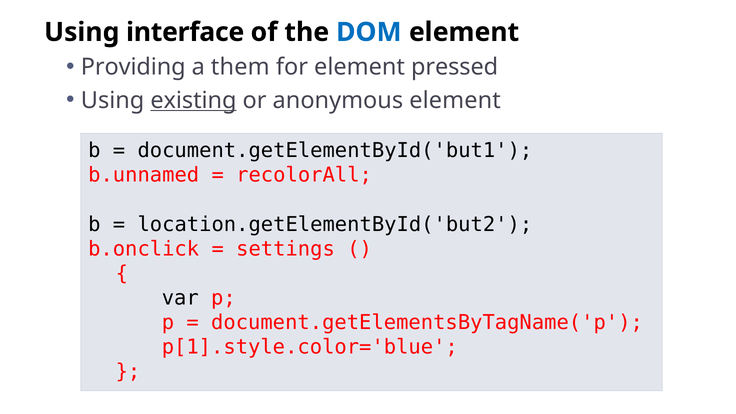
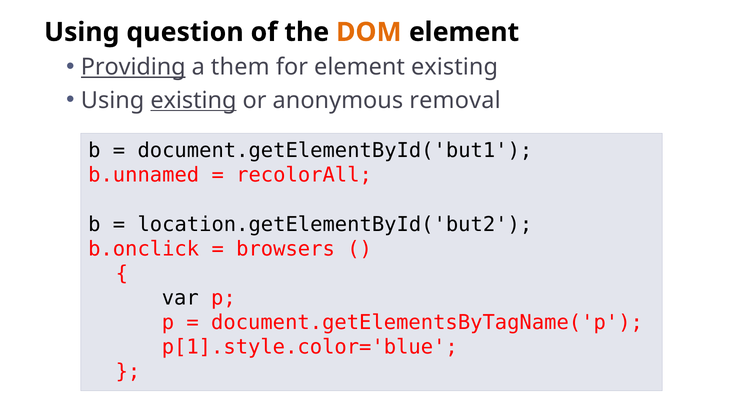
interface: interface -> question (185, 32)
DOM colour: blue -> orange (369, 32)
Providing underline: none -> present (133, 67)
element pressed: pressed -> existing (455, 67)
anonymous element: element -> removal (455, 100)
settings: settings -> browsers (286, 249)
